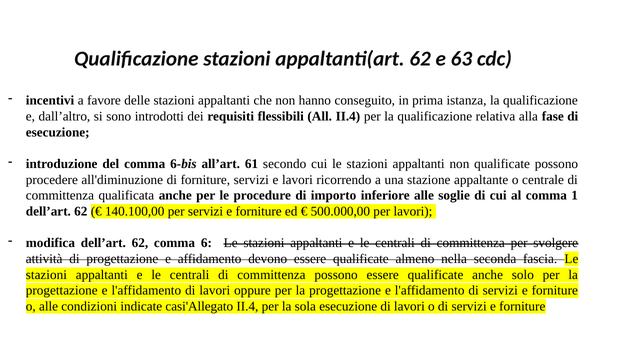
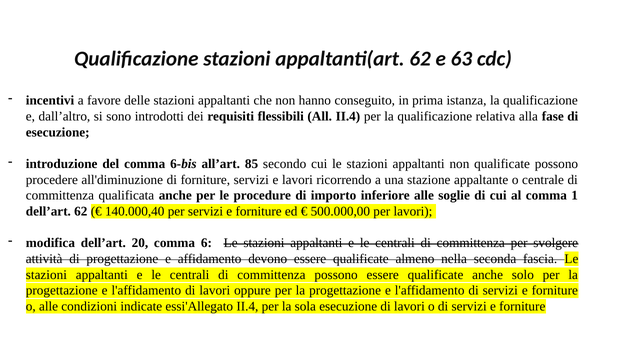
61: 61 -> 85 (251, 164)
140.100,00: 140.100,00 -> 140.000,40 (135, 211)
modifica dell’art 62: 62 -> 20 (140, 243)
casi'Allegato: casi'Allegato -> essi'Allegato (199, 306)
